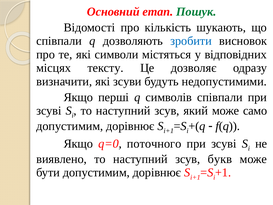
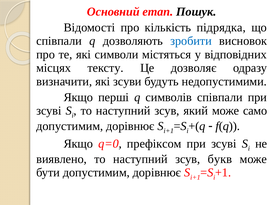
Пошук colour: green -> black (196, 12)
шукають: шукають -> підрядка (221, 27)
поточного: поточного -> префіксом (154, 144)
